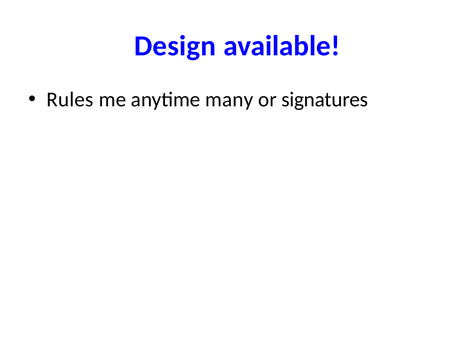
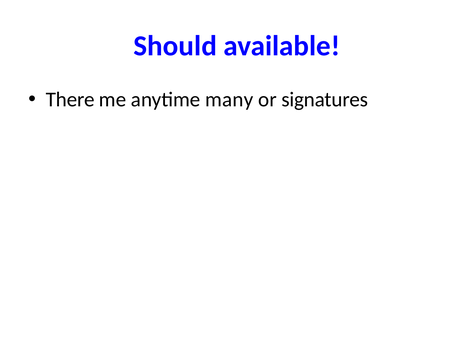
Design: Design -> Should (175, 46)
Rules: Rules -> There (70, 99)
